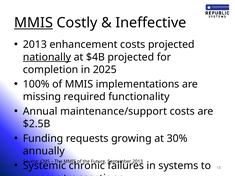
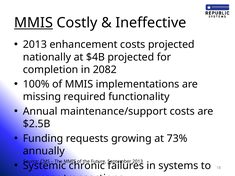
nationally underline: present -> none (47, 57)
2025: 2025 -> 2082 (105, 70)
30%: 30% -> 73% (177, 139)
